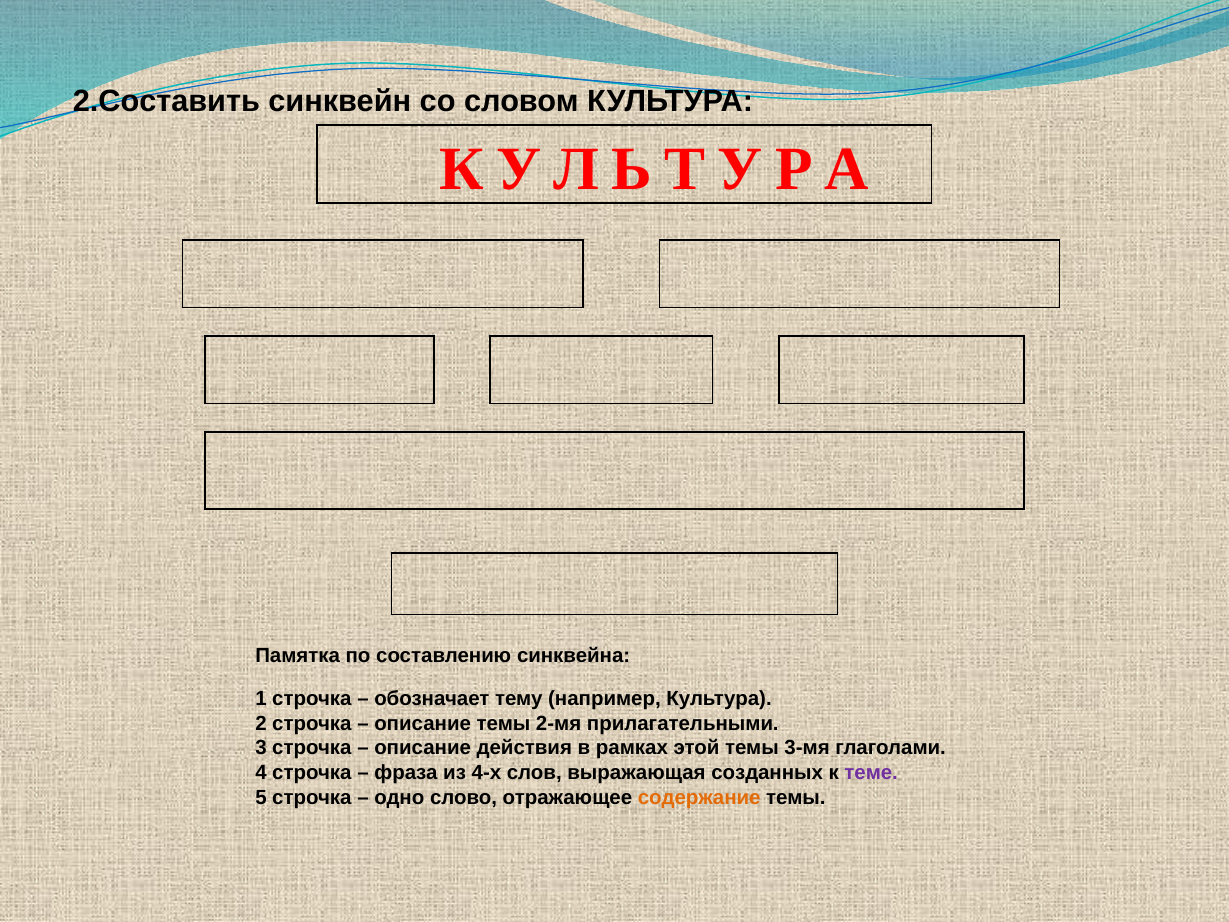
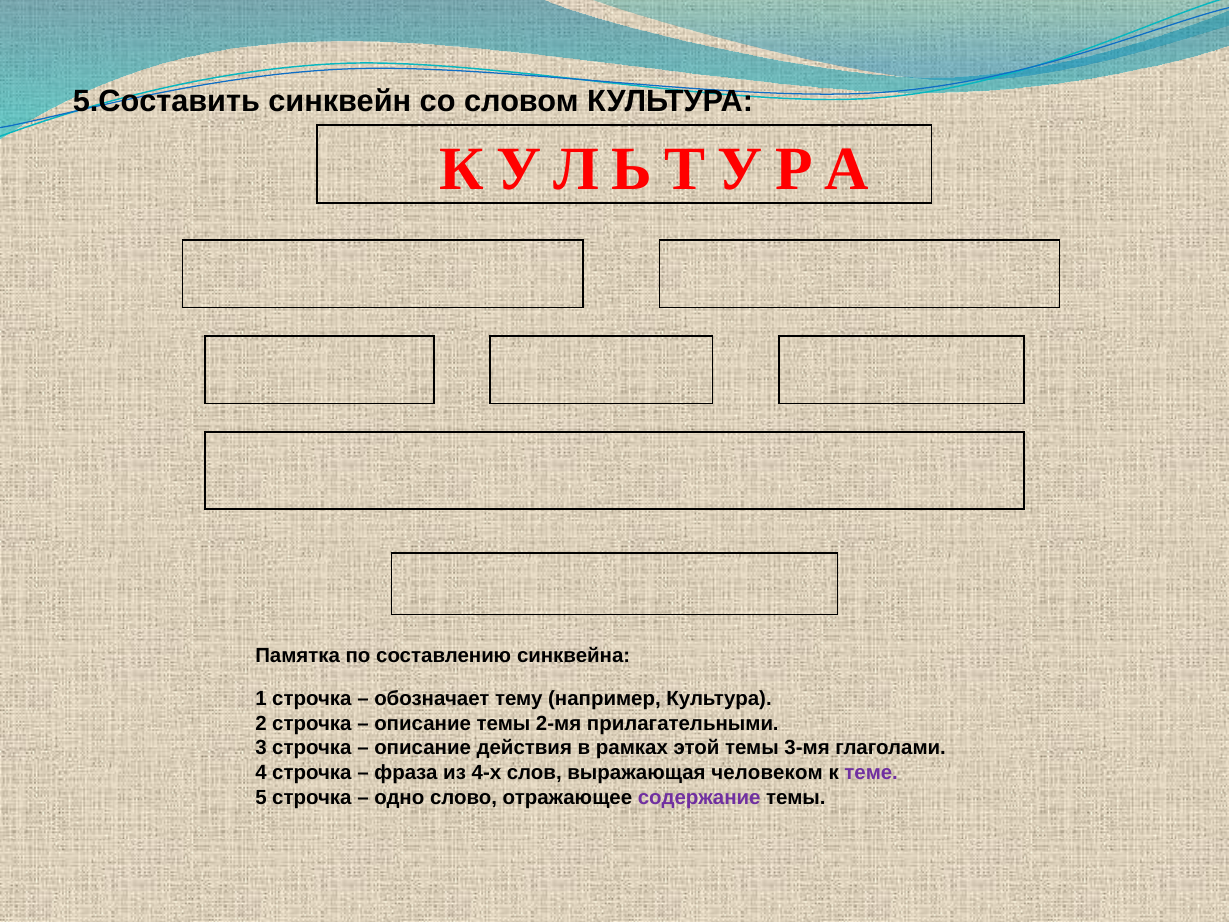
2.Составить: 2.Составить -> 5.Составить (166, 102)
созданных: созданных -> человеком (767, 772)
содержание colour: orange -> purple (699, 797)
